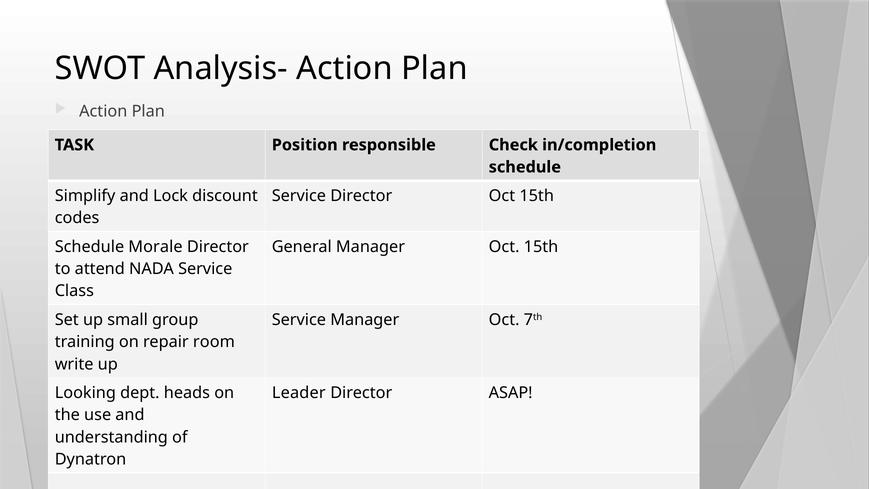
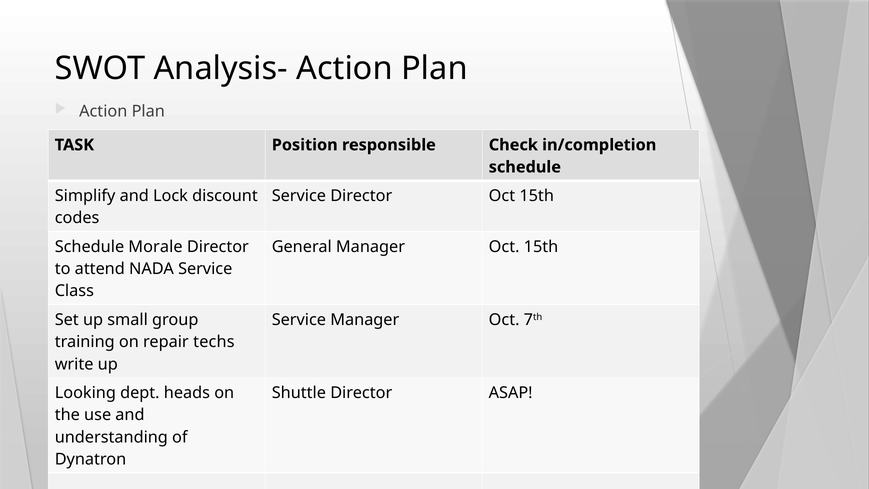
room: room -> techs (214, 342)
Leader: Leader -> Shuttle (299, 393)
